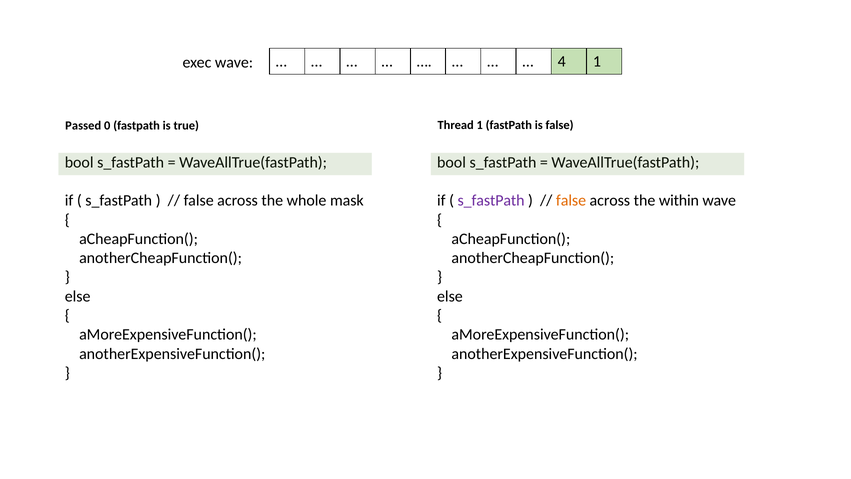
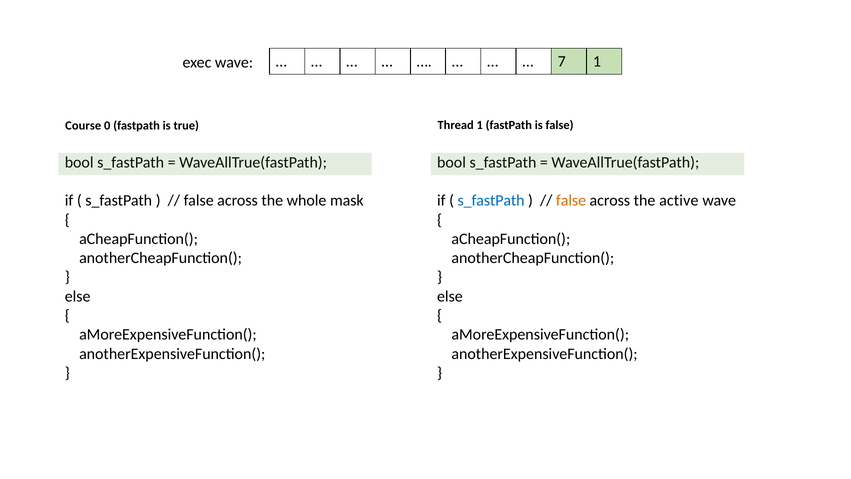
4: 4 -> 7 (562, 61)
Passed: Passed -> Course (83, 125)
s_fastPath colour: purple -> blue (491, 200)
within: within -> active (679, 200)
